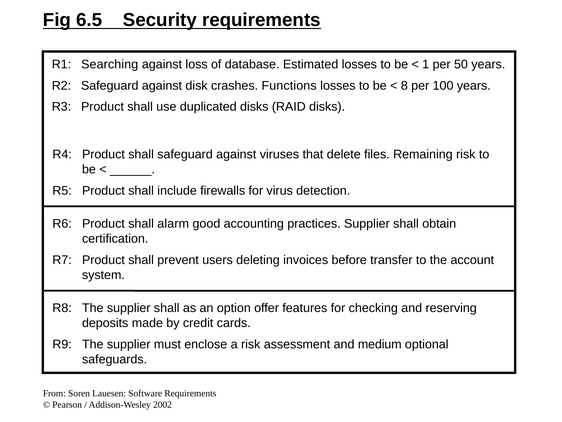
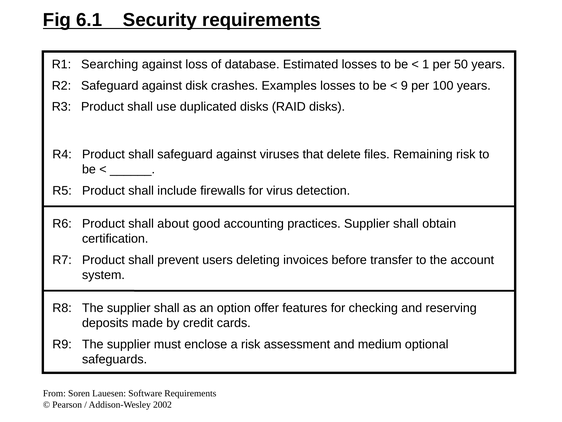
6.5: 6.5 -> 6.1 (89, 20)
Functions: Functions -> Examples (289, 86)
8: 8 -> 9 (404, 86)
alarm: alarm -> about (173, 224)
